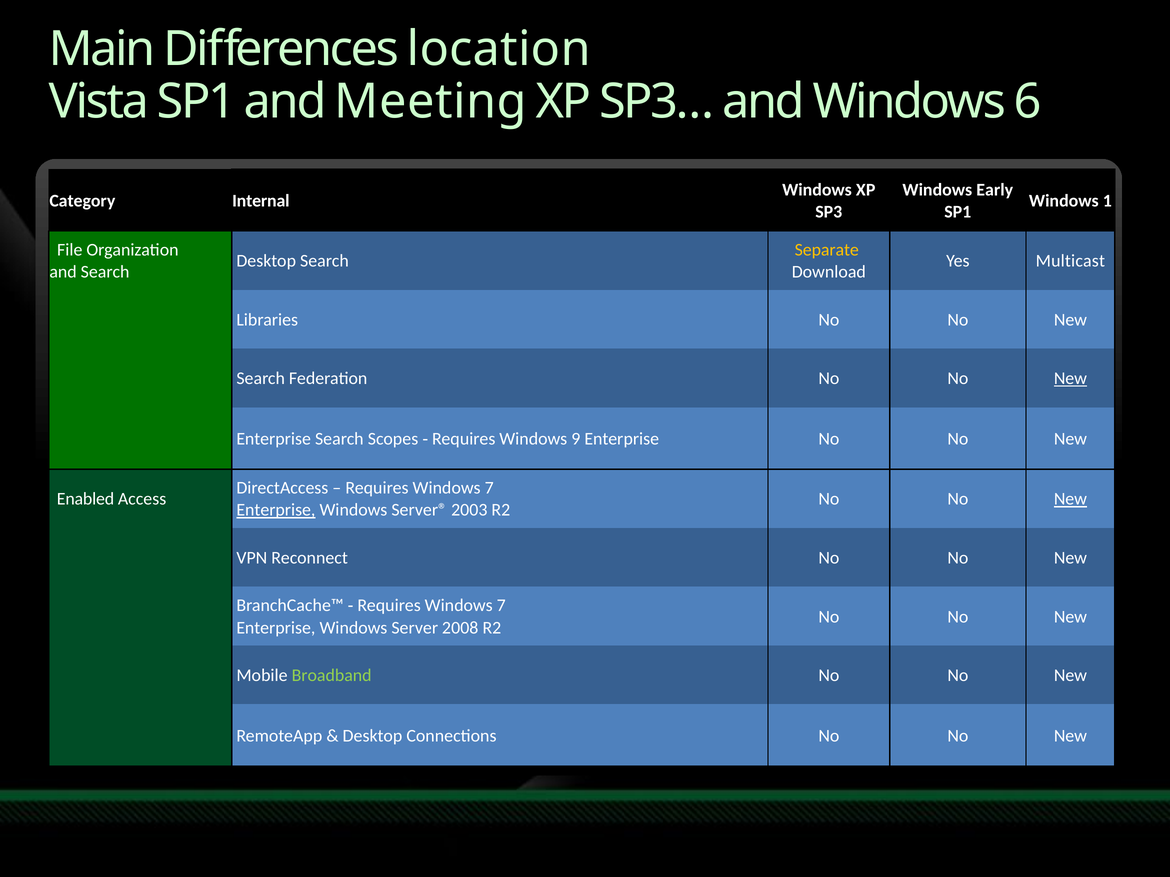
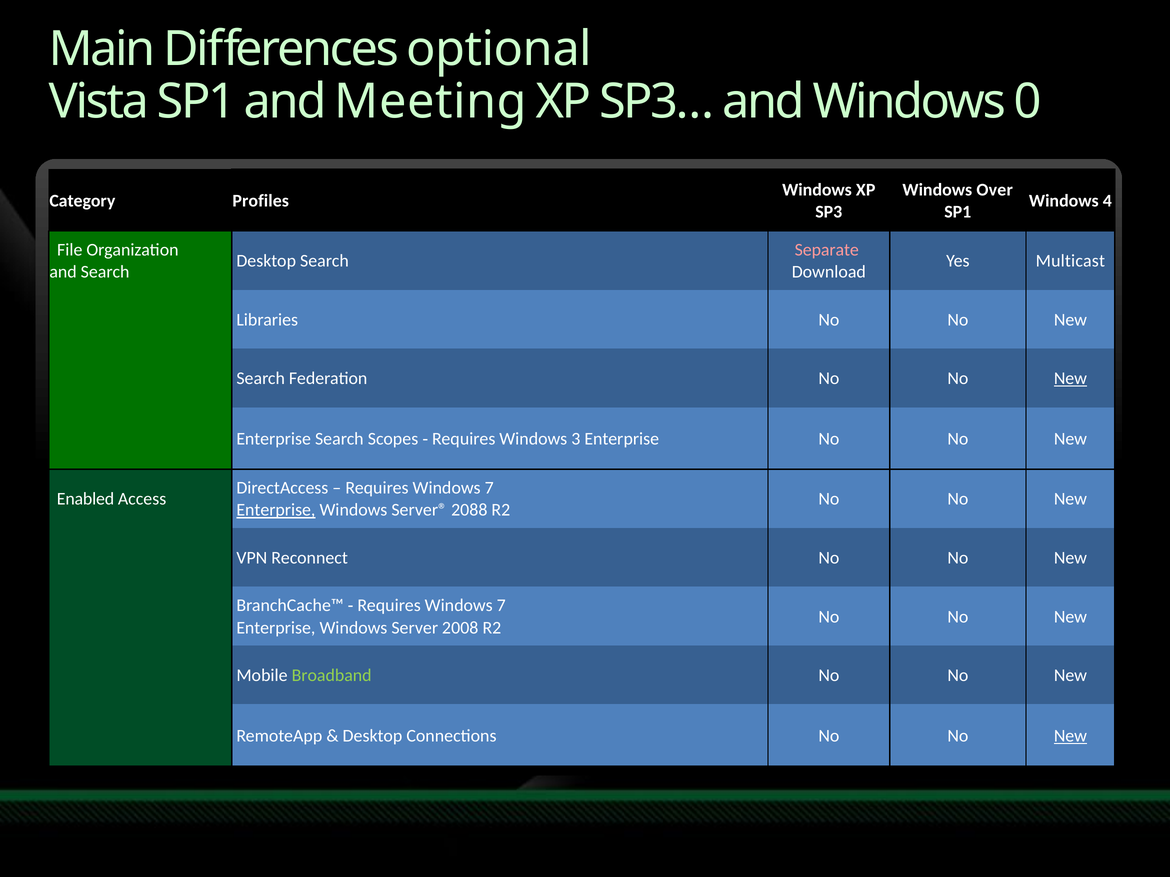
Differences location: location -> optional (499, 49)
6: 6 -> 0 (1028, 102)
Early: Early -> Over (995, 190)
Internal: Internal -> Profiles (261, 201)
1: 1 -> 4 (1107, 201)
Separate colour: yellow -> pink (827, 250)
9: 9 -> 3 (576, 439)
New underline: present -> none (1070, 499)
2003: 2003 -> 2088 (469, 510)
New underline: none -> present (1070, 736)
